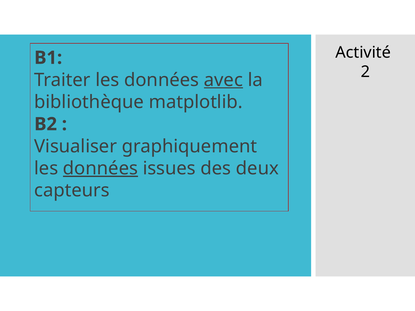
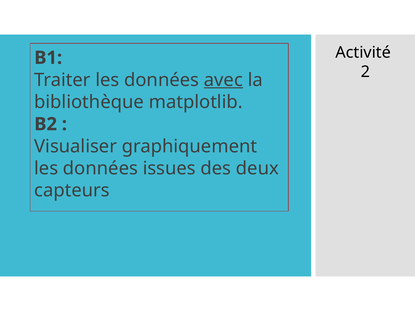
données underline: present -> none (100, 169)
